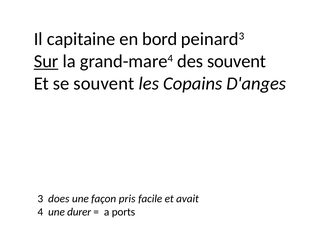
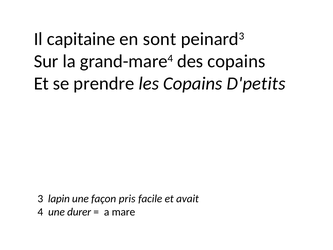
bord: bord -> sont (160, 39)
Sur underline: present -> none (46, 61)
des souvent: souvent -> copains (236, 61)
se souvent: souvent -> prendre (104, 83)
D'anges: D'anges -> D'petits (256, 83)
does: does -> lapin (59, 198)
ports: ports -> mare (123, 212)
